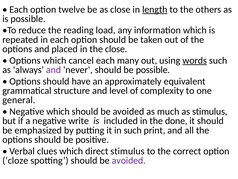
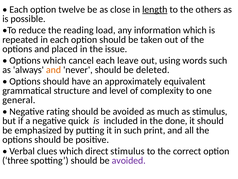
the close: close -> issue (116, 49)
many: many -> leave (128, 60)
words underline: present -> none (195, 60)
and colour: purple -> orange (54, 70)
be possible: possible -> deleted (153, 70)
Negative which: which -> rating (58, 111)
write: write -> quick (79, 121)
cloze: cloze -> three (15, 160)
